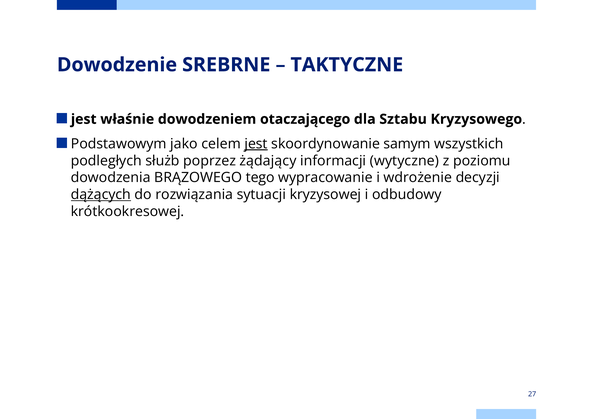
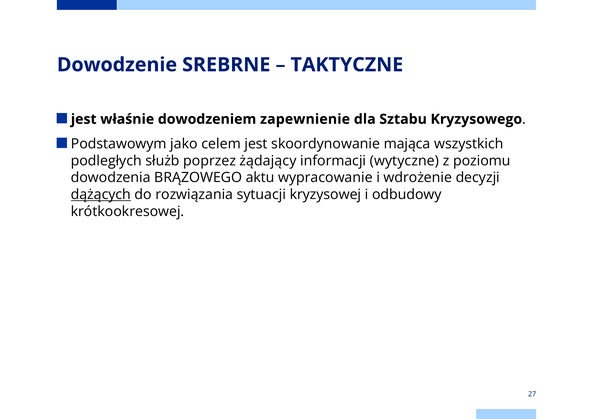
otaczającego: otaczającego -> zapewnienie (305, 119)
jest underline: present -> none (256, 144)
samym: samym -> mająca (407, 144)
tego: tego -> aktu (260, 178)
